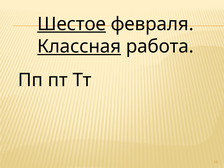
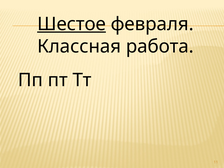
Классная underline: present -> none (79, 47)
